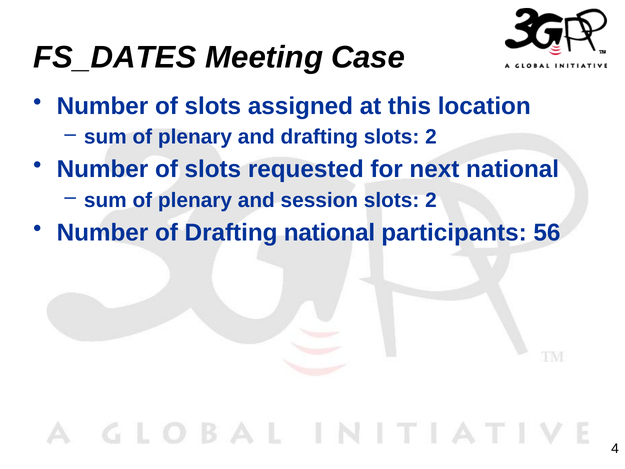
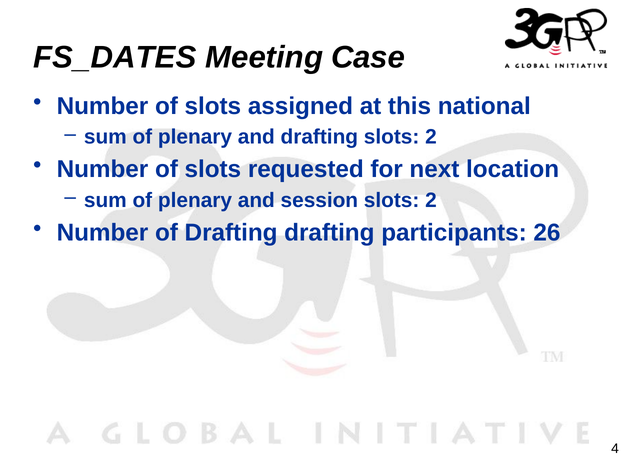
location: location -> national (484, 106)
next national: national -> location (513, 169)
Drafting national: national -> drafting (329, 232)
56: 56 -> 26 (547, 232)
